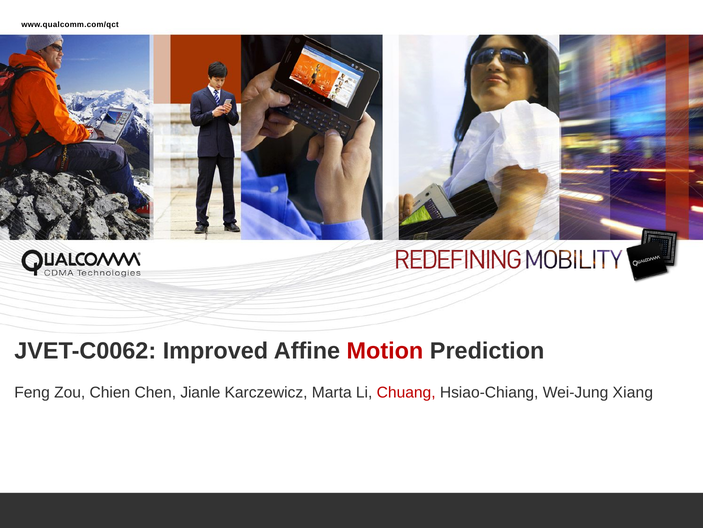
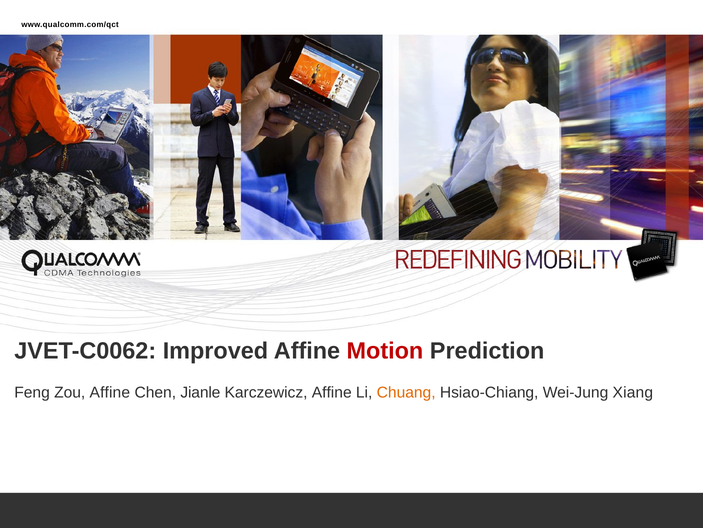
Zou Chien: Chien -> Affine (110, 392)
Karczewicz Marta: Marta -> Affine (332, 392)
Chuang colour: red -> orange (406, 392)
